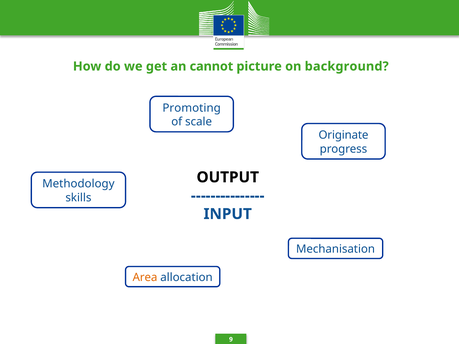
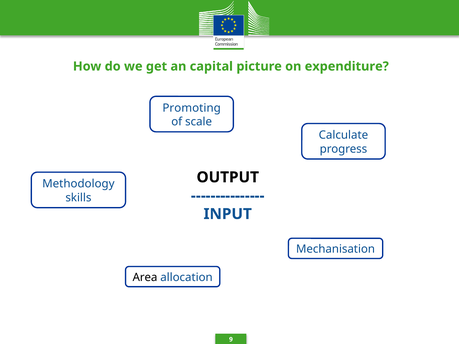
cannot: cannot -> capital (211, 66)
background: background -> expenditure (347, 66)
Originate: Originate -> Calculate (343, 135)
Area colour: orange -> black (145, 278)
